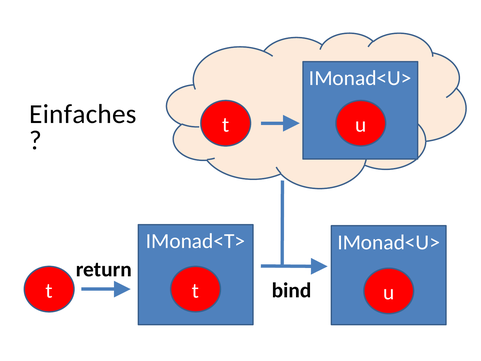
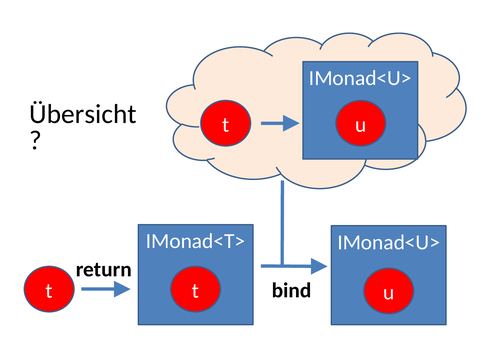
Einfaches: Einfaches -> Übersicht (83, 114)
